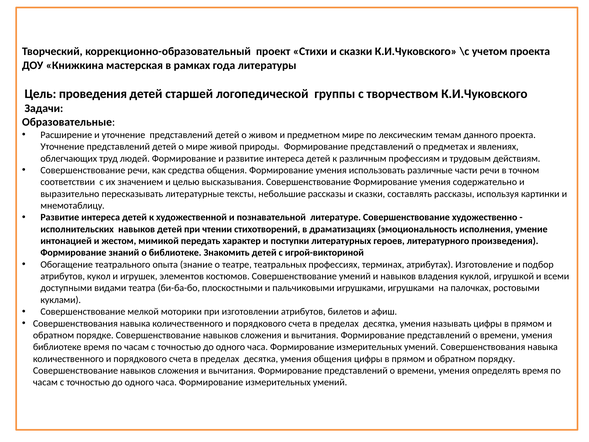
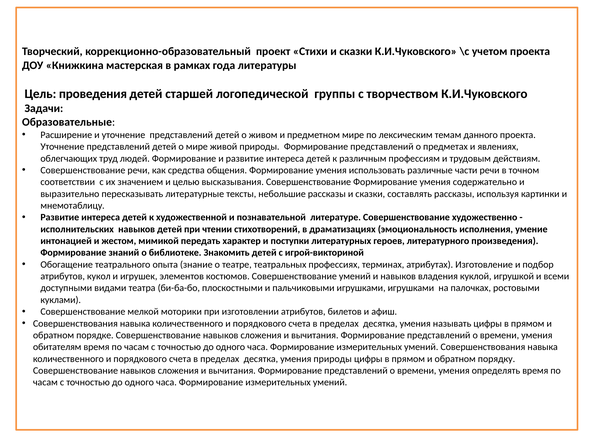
библиотеке: библиотеке -> обитателям (57, 347)
умения общения: общения -> природы (333, 359)
